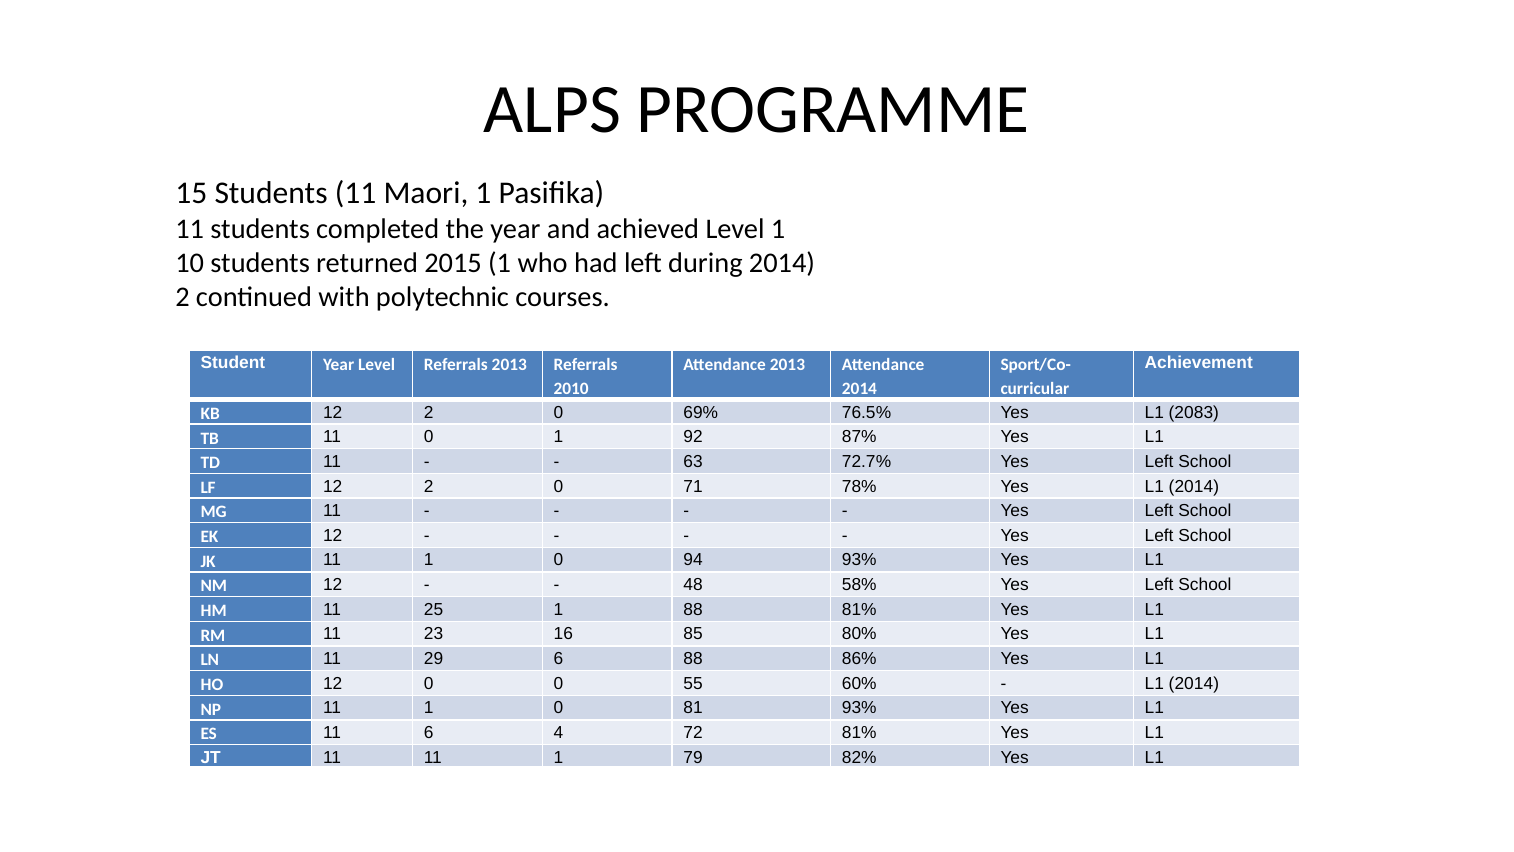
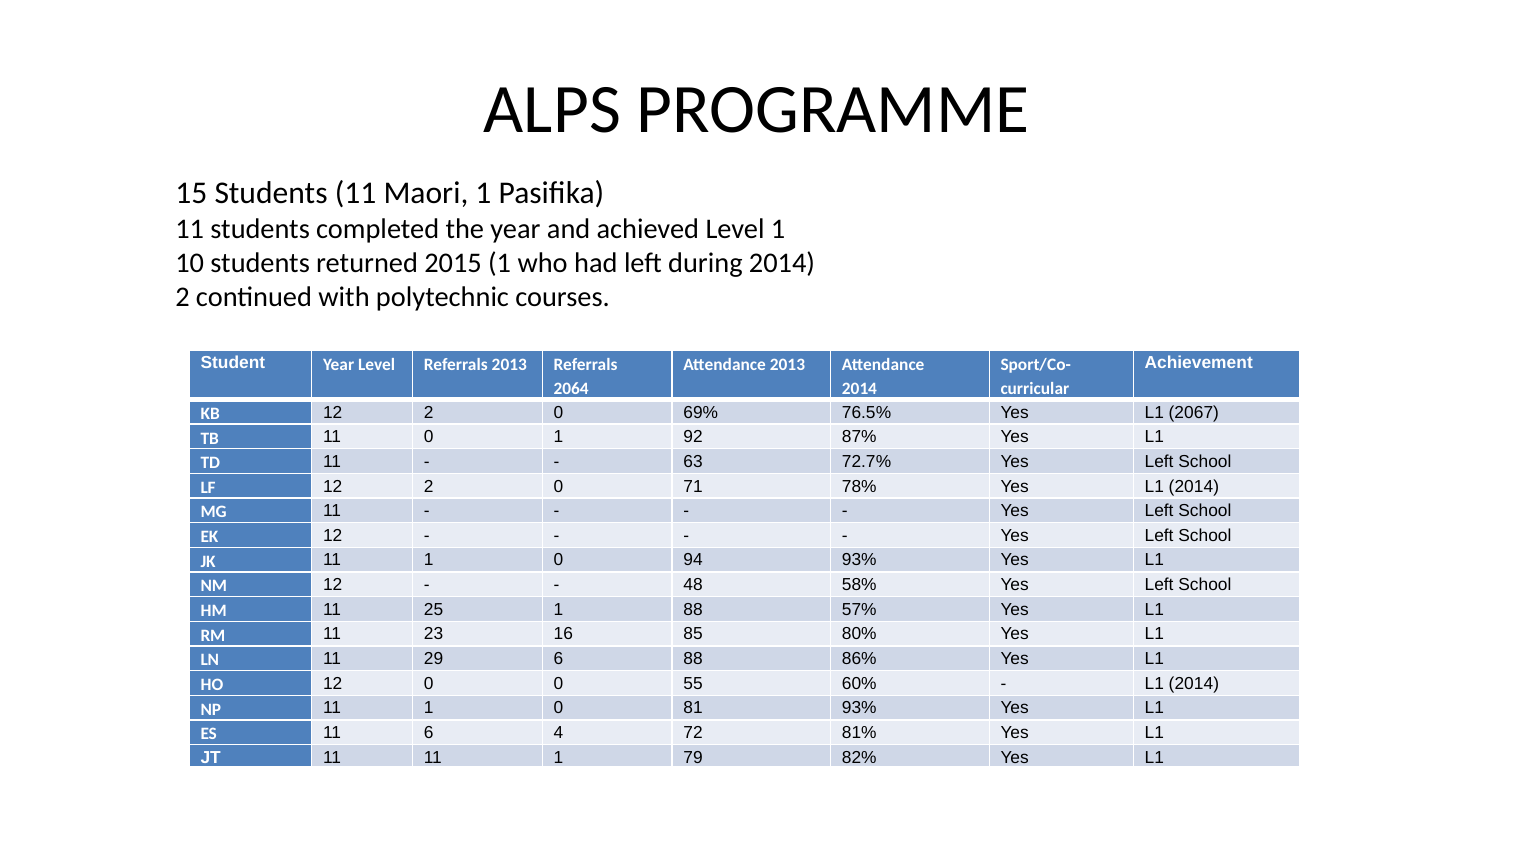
2010: 2010 -> 2064 (571, 389)
2083: 2083 -> 2067 (1194, 412)
88 81%: 81% -> 57% (859, 609)
